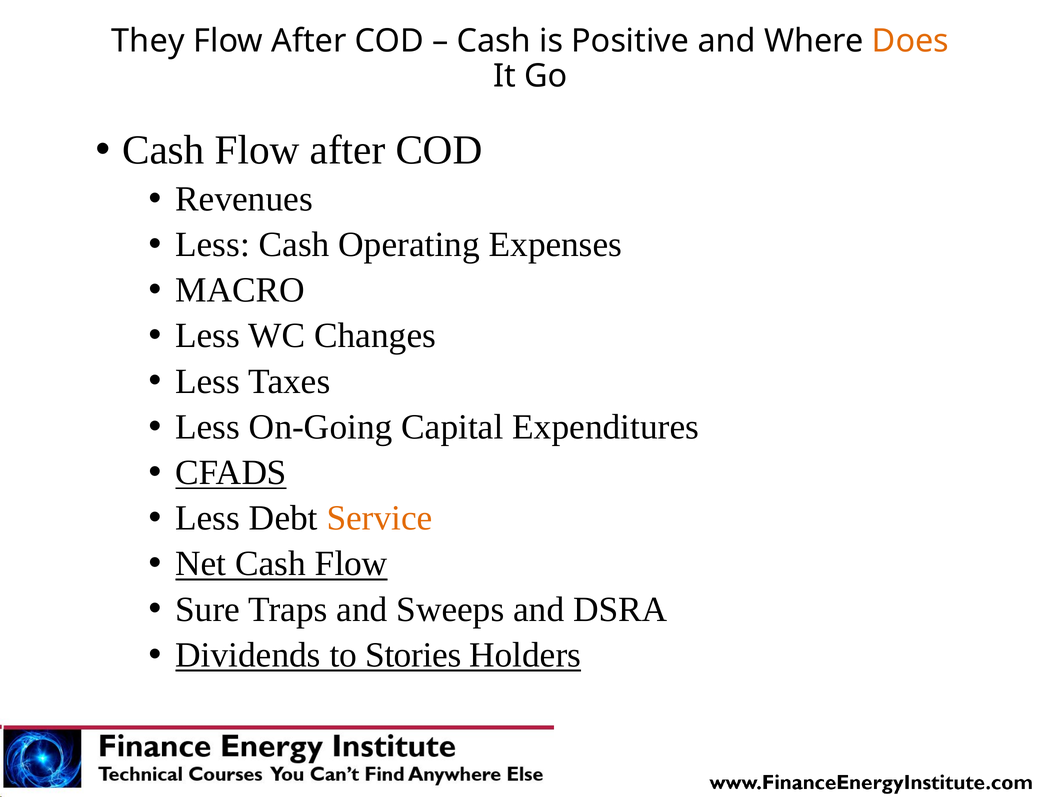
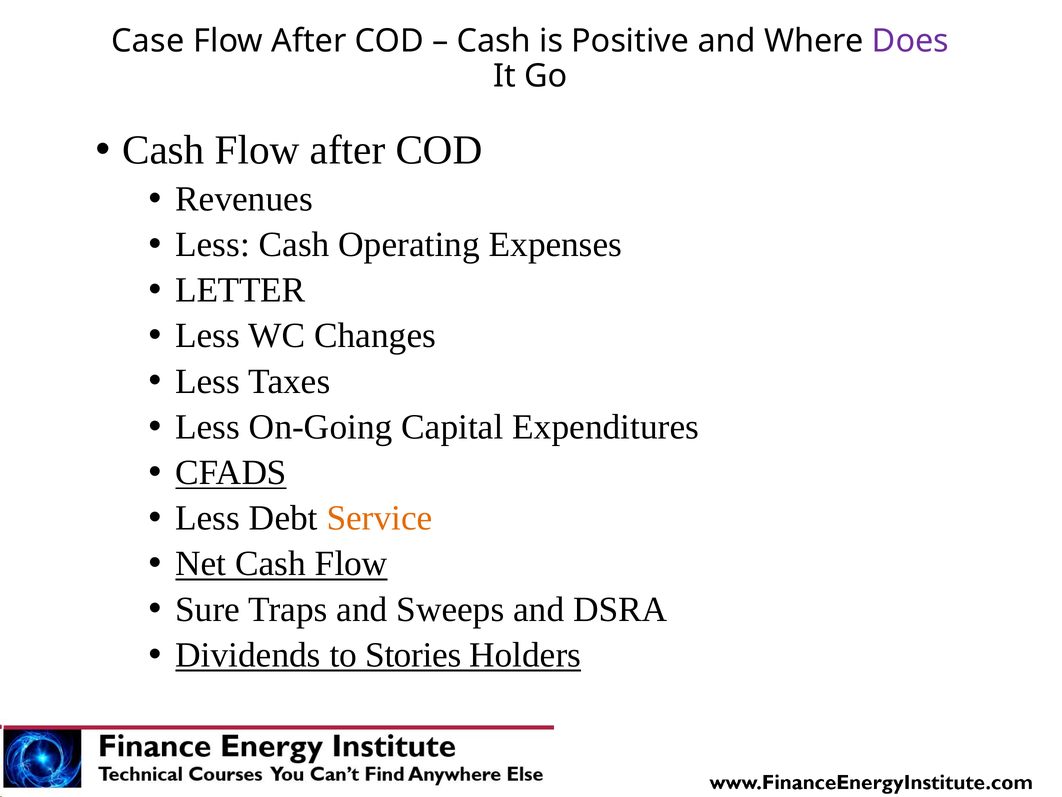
They: They -> Case (148, 41)
Does colour: orange -> purple (910, 41)
MACRO: MACRO -> LETTER (240, 290)
